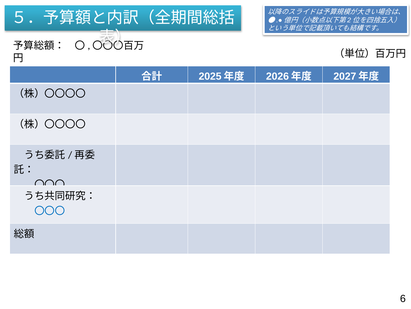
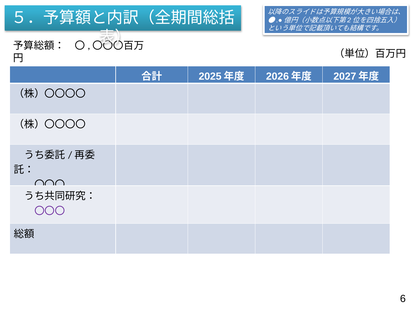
〇〇〇 colour: blue -> purple (50, 211)
